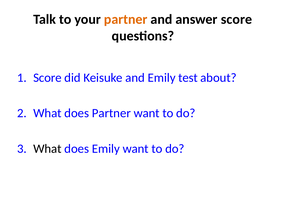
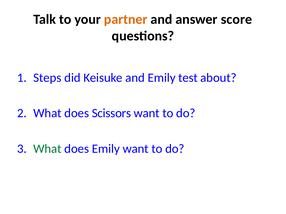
Score: Score -> Steps (47, 78)
does Partner: Partner -> Scissors (111, 113)
What colour: black -> green (47, 149)
